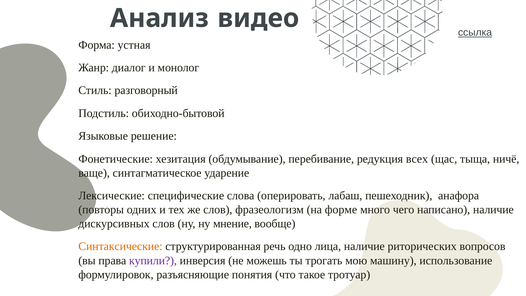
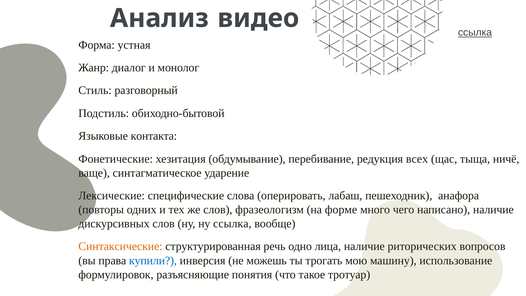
решение: решение -> контакта (154, 136)
ну мнение: мнение -> ссылка (232, 224)
купили colour: purple -> blue (153, 260)
